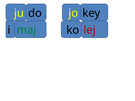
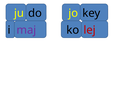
maj colour: green -> purple (26, 30)
